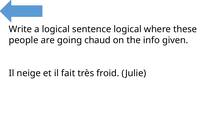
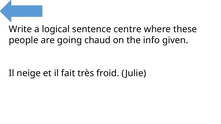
sentence logical: logical -> centre (128, 29)
